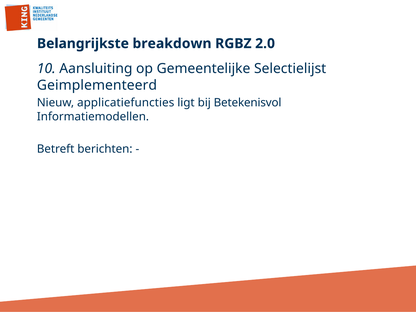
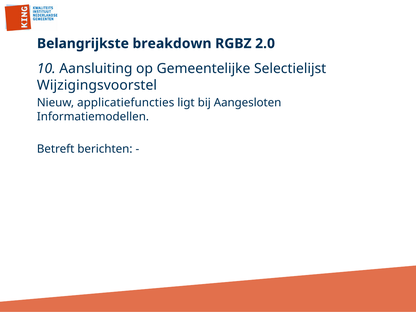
Geimplementeerd: Geimplementeerd -> Wijzigingsvoorstel (97, 85)
Betekenisvol: Betekenisvol -> Aangesloten (248, 103)
